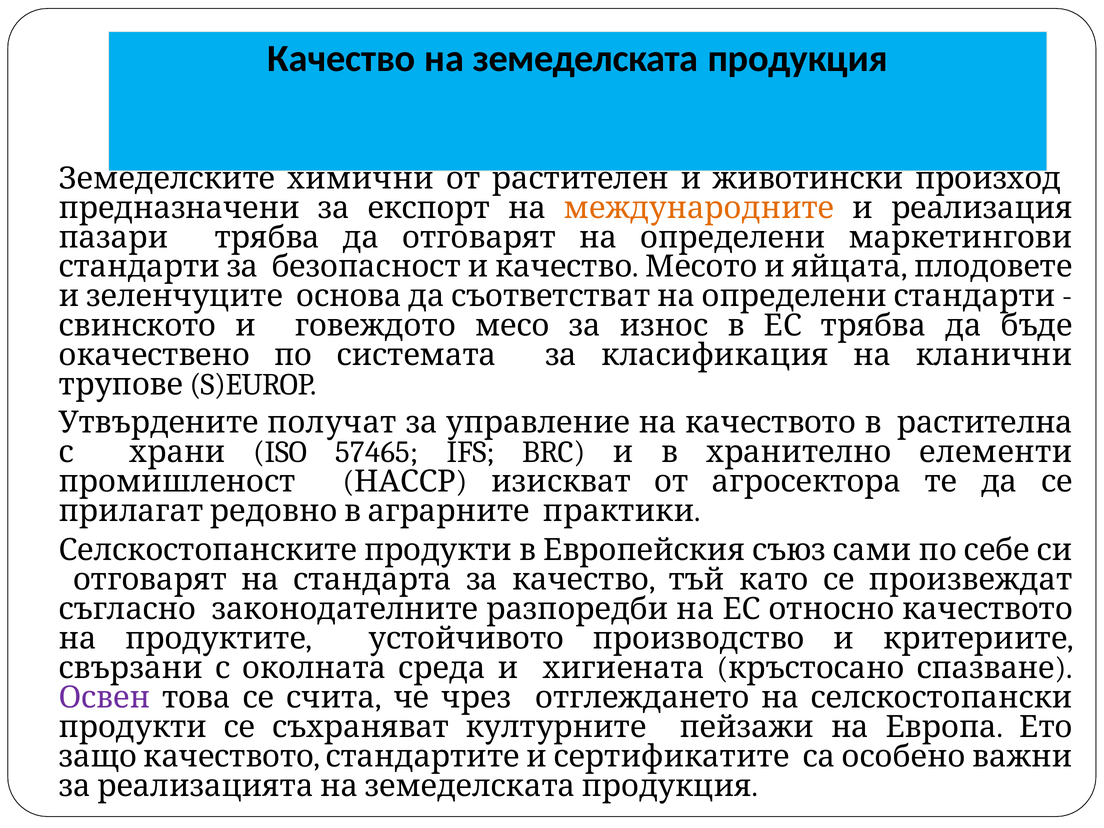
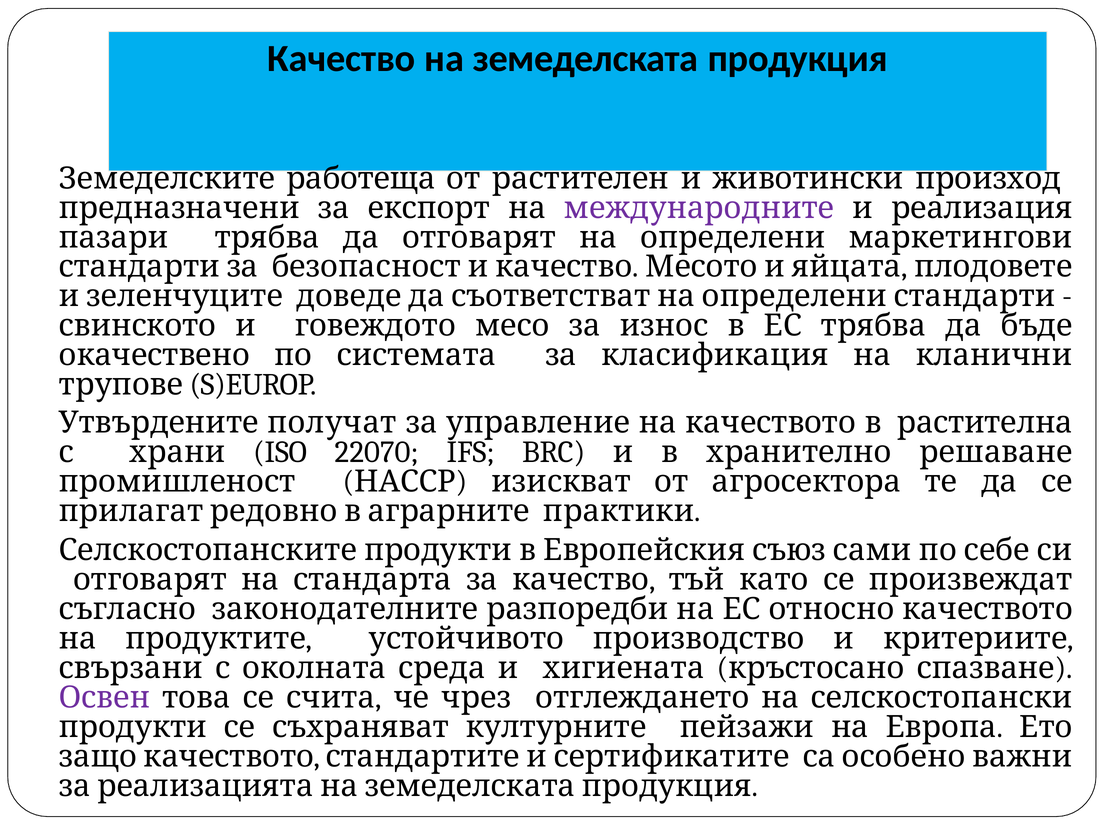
химични: химични -> работеща (361, 178)
международните colour: orange -> purple (699, 208)
основа: основа -> доведе (349, 296)
57465: 57465 -> 22070 (377, 452)
елементи: елементи -> решаване (996, 452)
